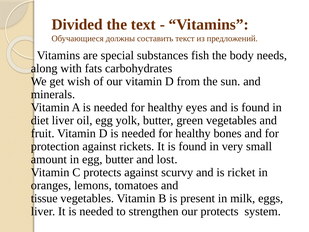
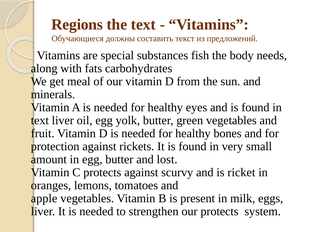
Divided: Divided -> Regions (77, 25)
wish: wish -> meal (79, 81)
diet: diet -> text (40, 120)
tissue: tissue -> apple (44, 198)
